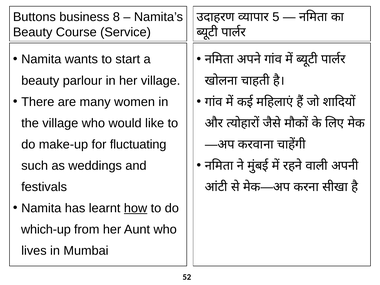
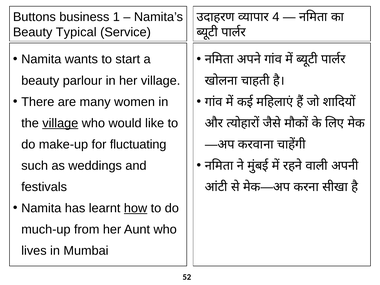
8: 8 -> 1 (116, 17)
5: 5 -> 4 (276, 17)
Course: Course -> Typical (76, 32)
village underline: none -> present (60, 123)
which-up: which-up -> much-up (46, 229)
